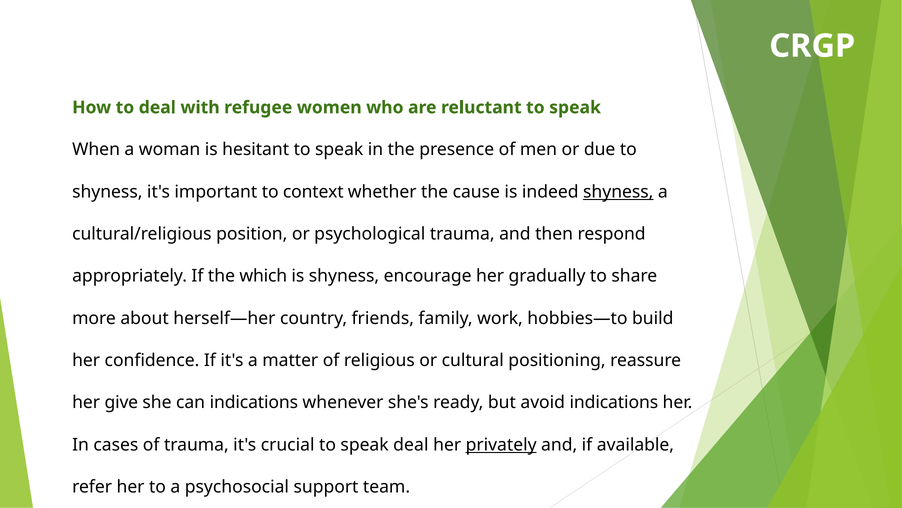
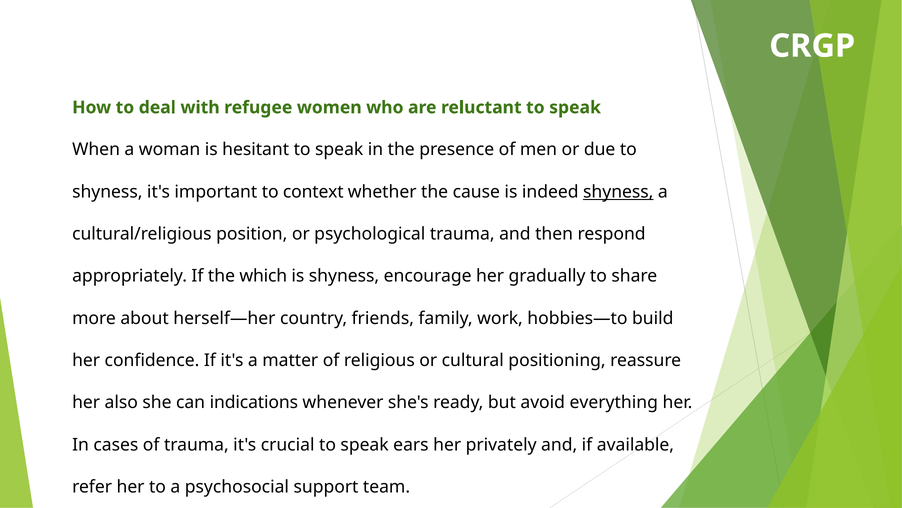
give: give -> also (121, 402)
avoid indications: indications -> everything (614, 402)
speak deal: deal -> ears (411, 444)
privately underline: present -> none (501, 444)
